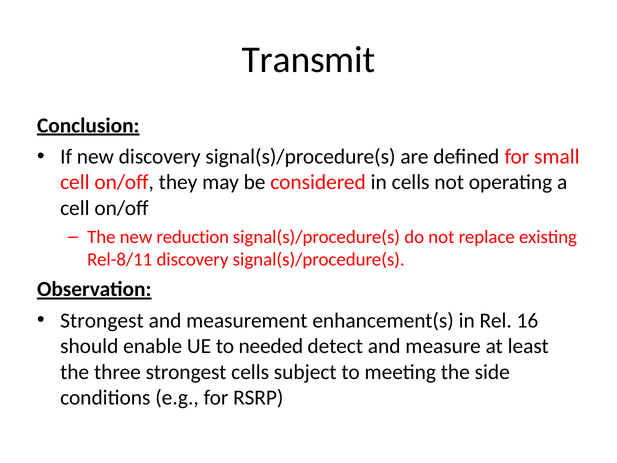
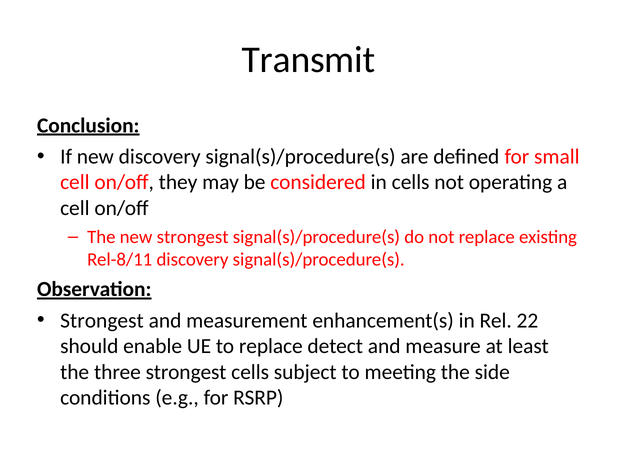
new reduction: reduction -> strongest (193, 237)
16: 16 -> 22 (527, 320)
to needed: needed -> replace (271, 346)
